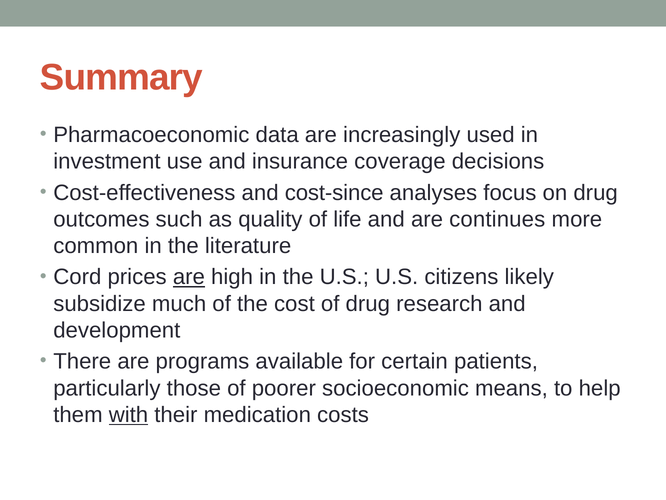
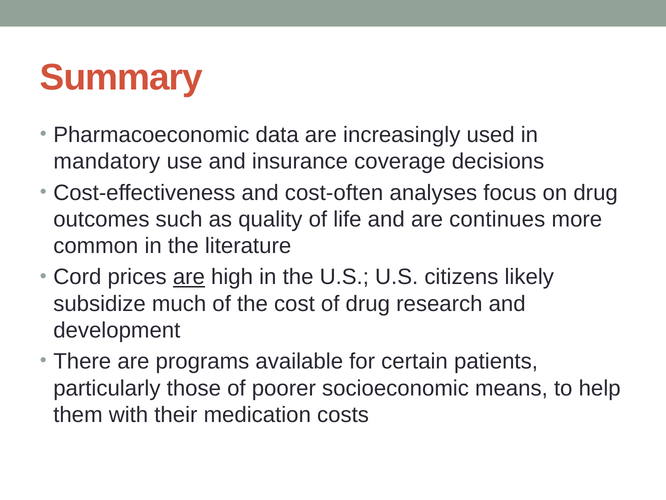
investment: investment -> mandatory (107, 161)
cost-since: cost-since -> cost-often (334, 192)
with underline: present -> none (128, 414)
